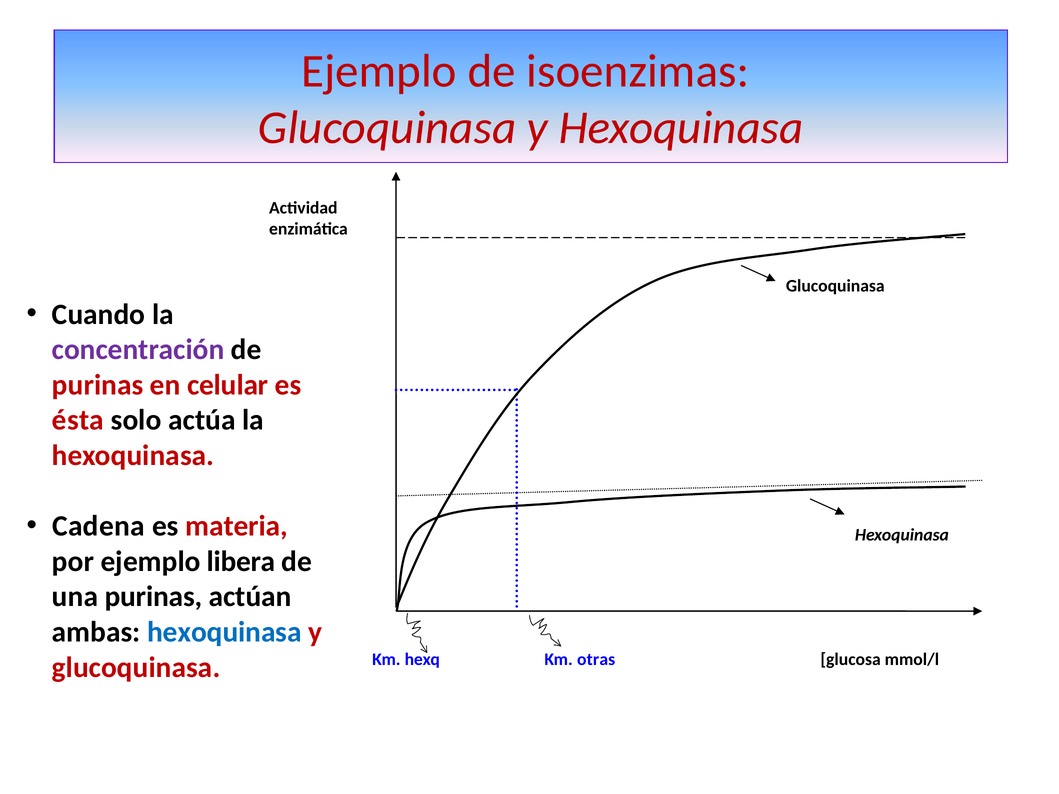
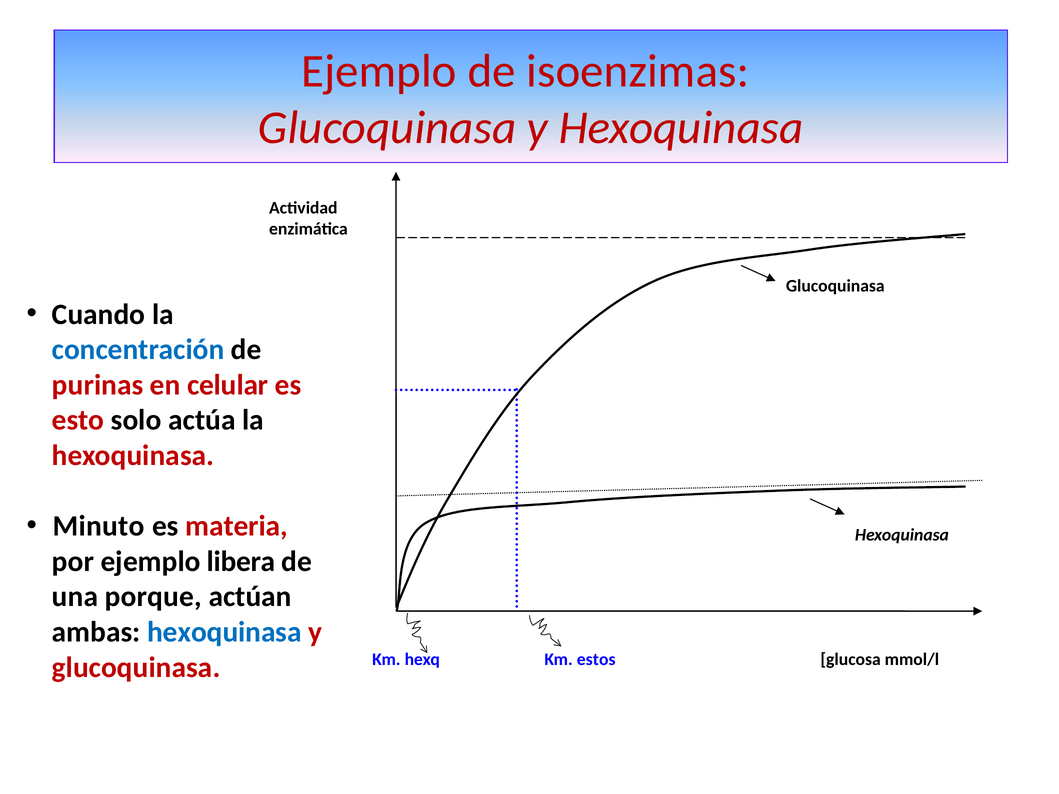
concentración colour: purple -> blue (138, 350)
ésta: ésta -> esto (78, 420)
Cadena: Cadena -> Minuto (98, 526)
una purinas: purinas -> porque (153, 597)
otras: otras -> estos (596, 659)
